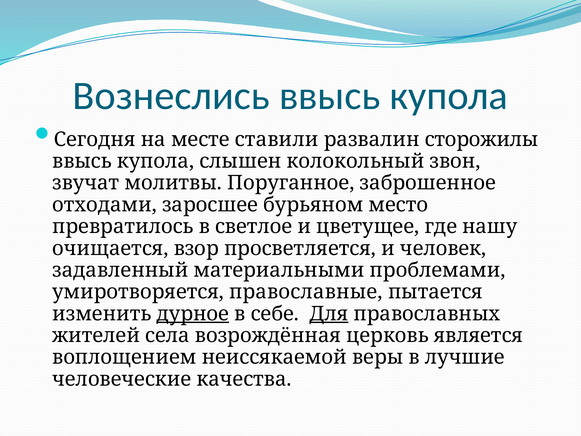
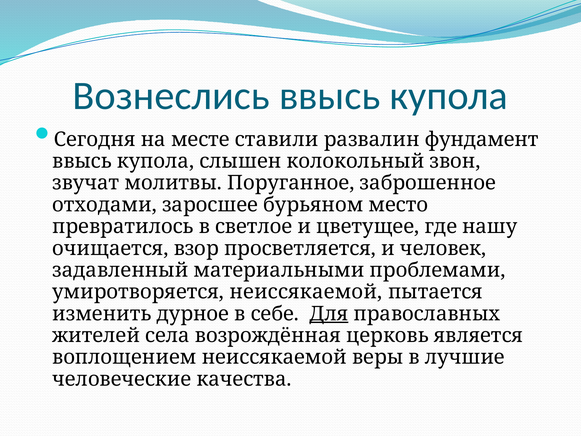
сторожилы: сторожилы -> фундамент (482, 139)
умиротворяется православные: православные -> неиссякаемой (306, 292)
дурное underline: present -> none (193, 314)
